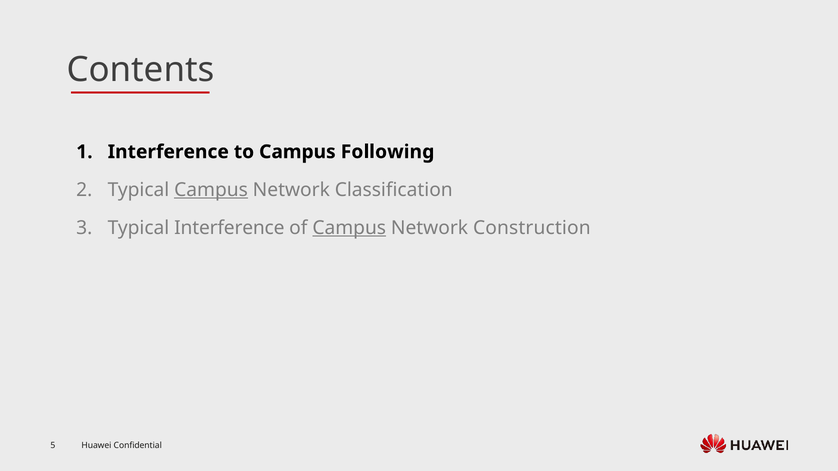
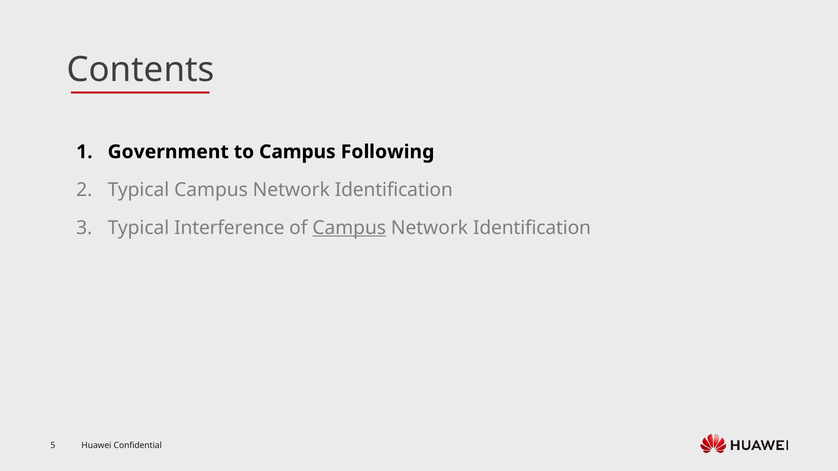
Interference: Interference -> Government (168, 152)
Campus underline: present -> none (211, 190)
Classification: Classification -> Identification (394, 190)
Construction: Construction -> Identification (532, 228)
